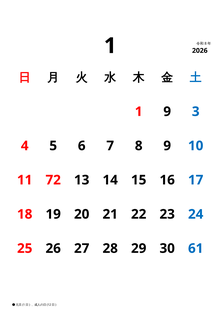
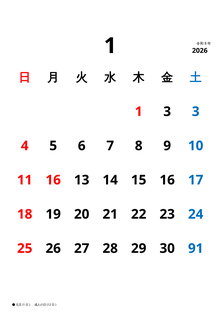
1 9: 9 -> 3 (167, 112)
11 72: 72 -> 16 (53, 180)
61: 61 -> 91 (196, 249)
